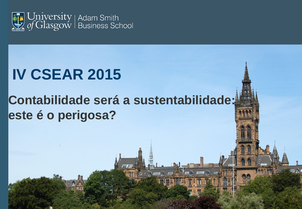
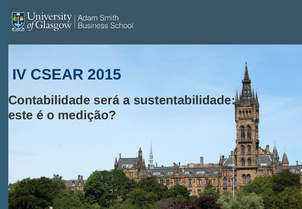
perigosa: perigosa -> medição (87, 115)
